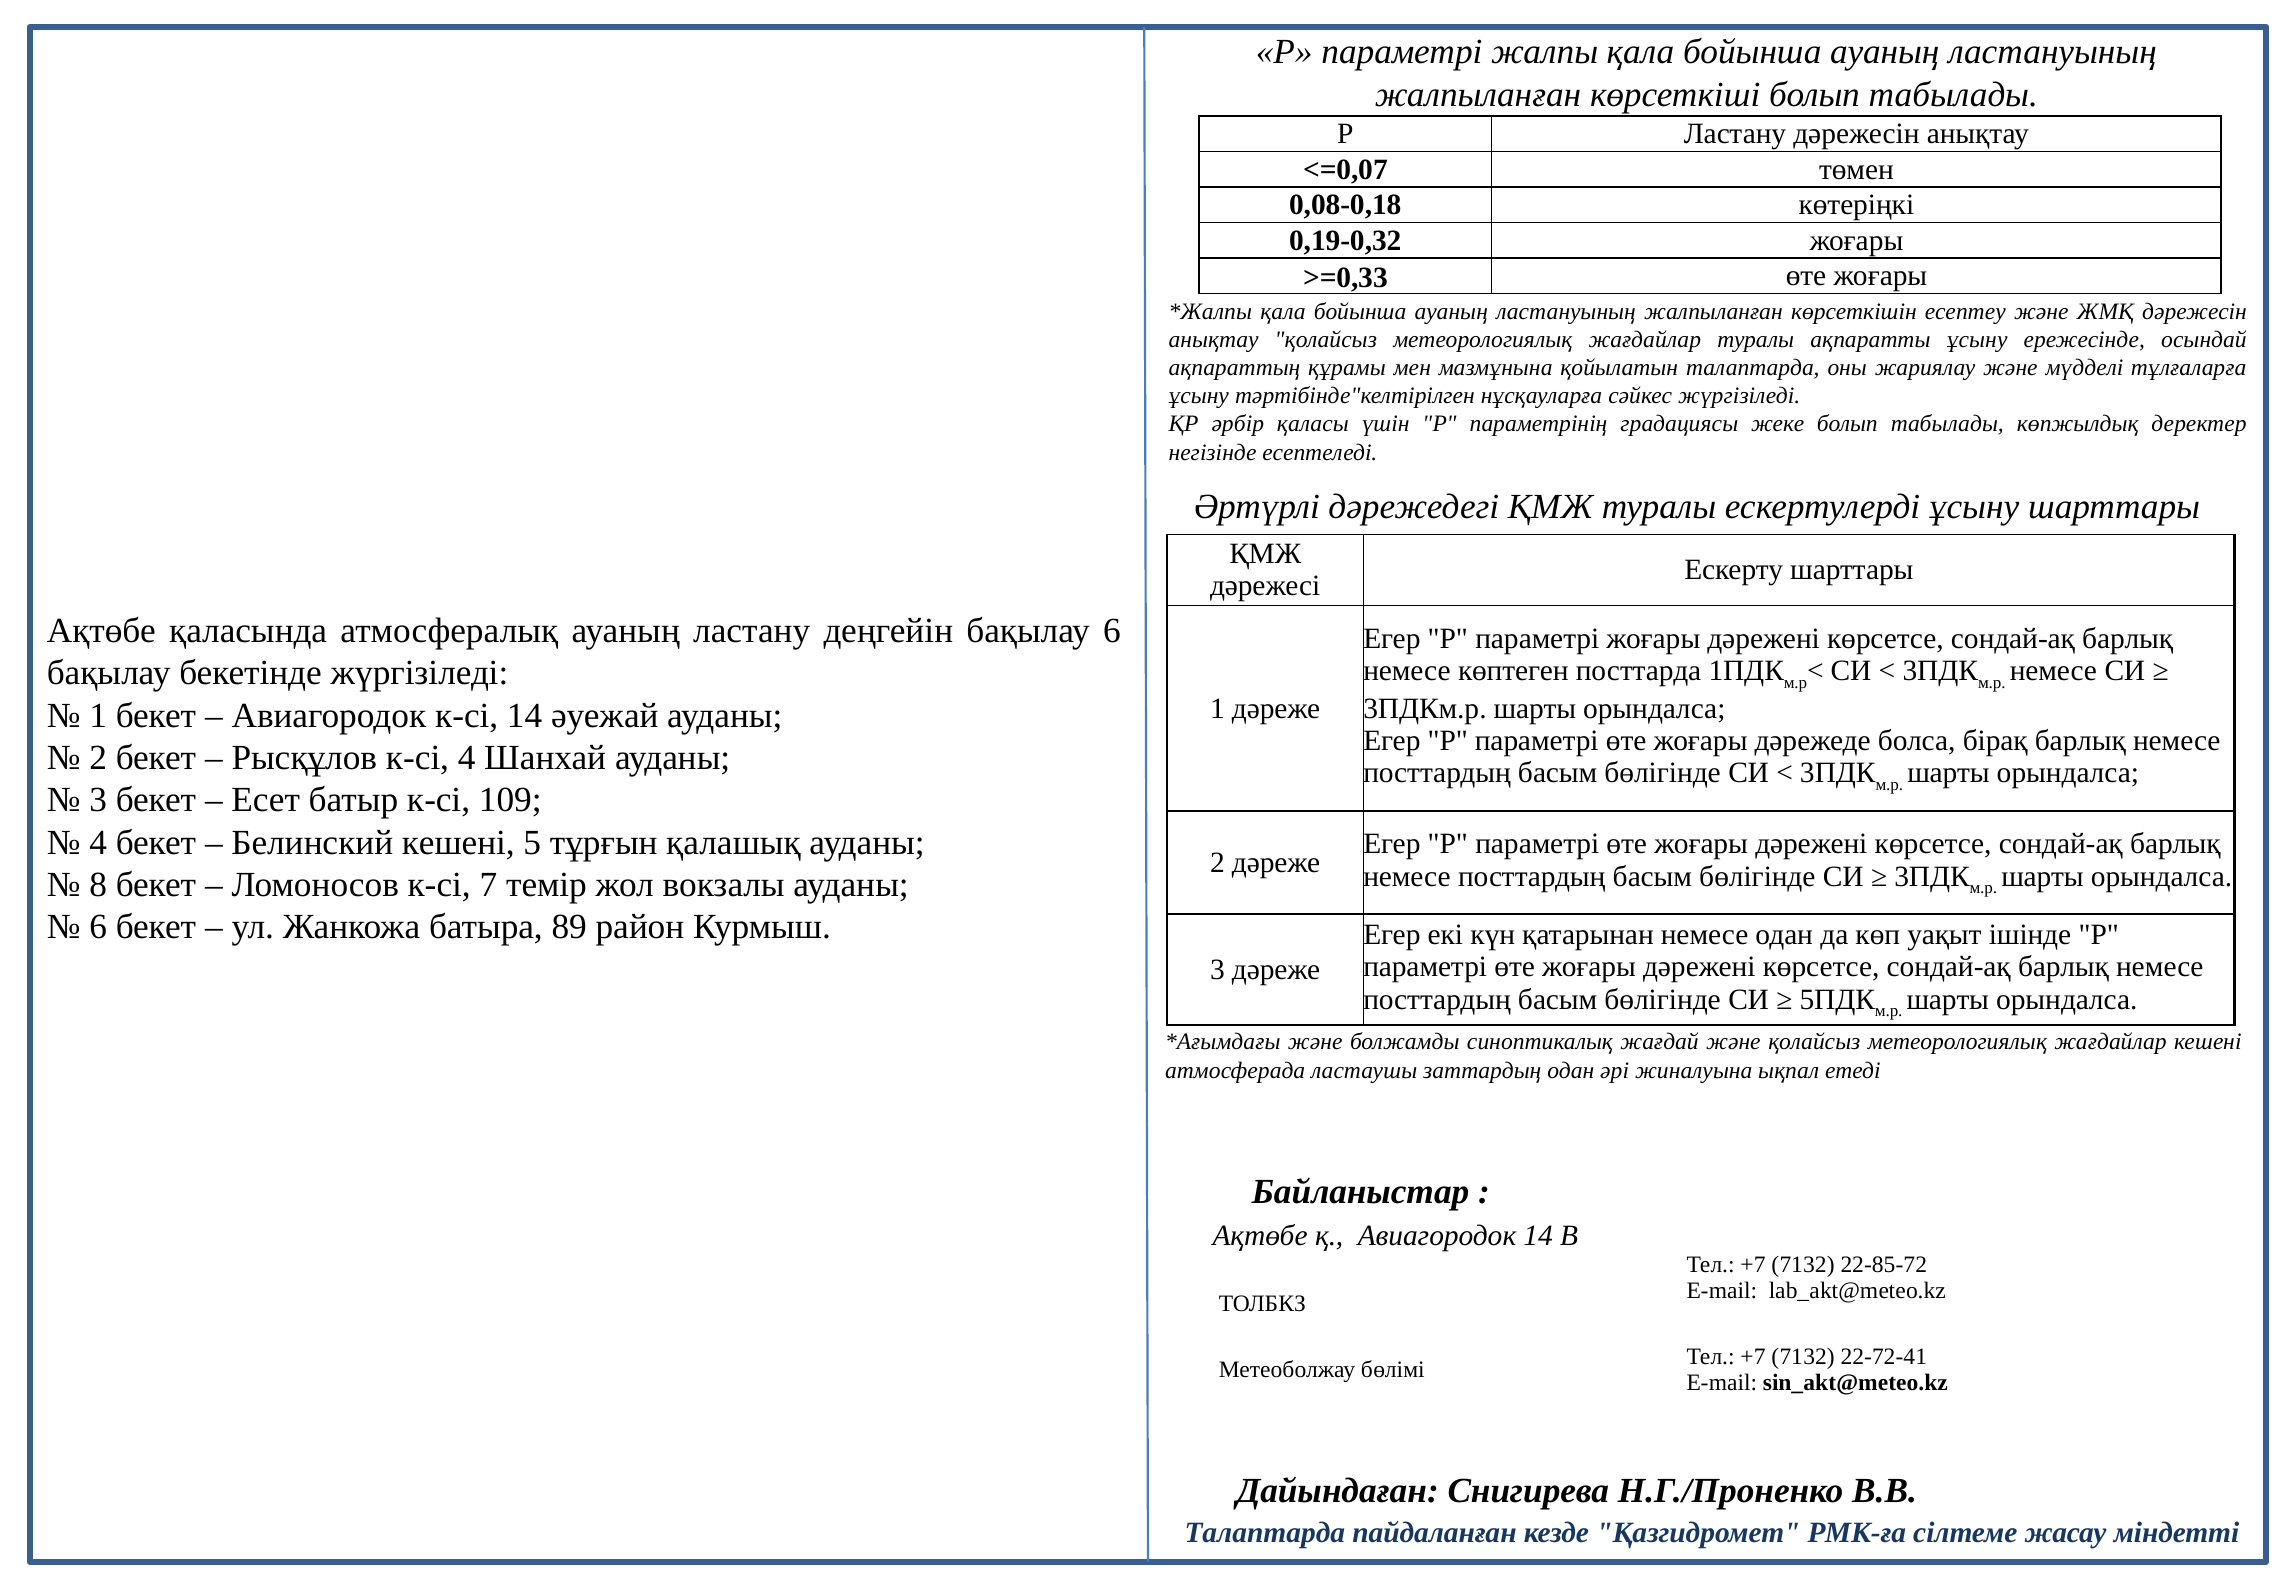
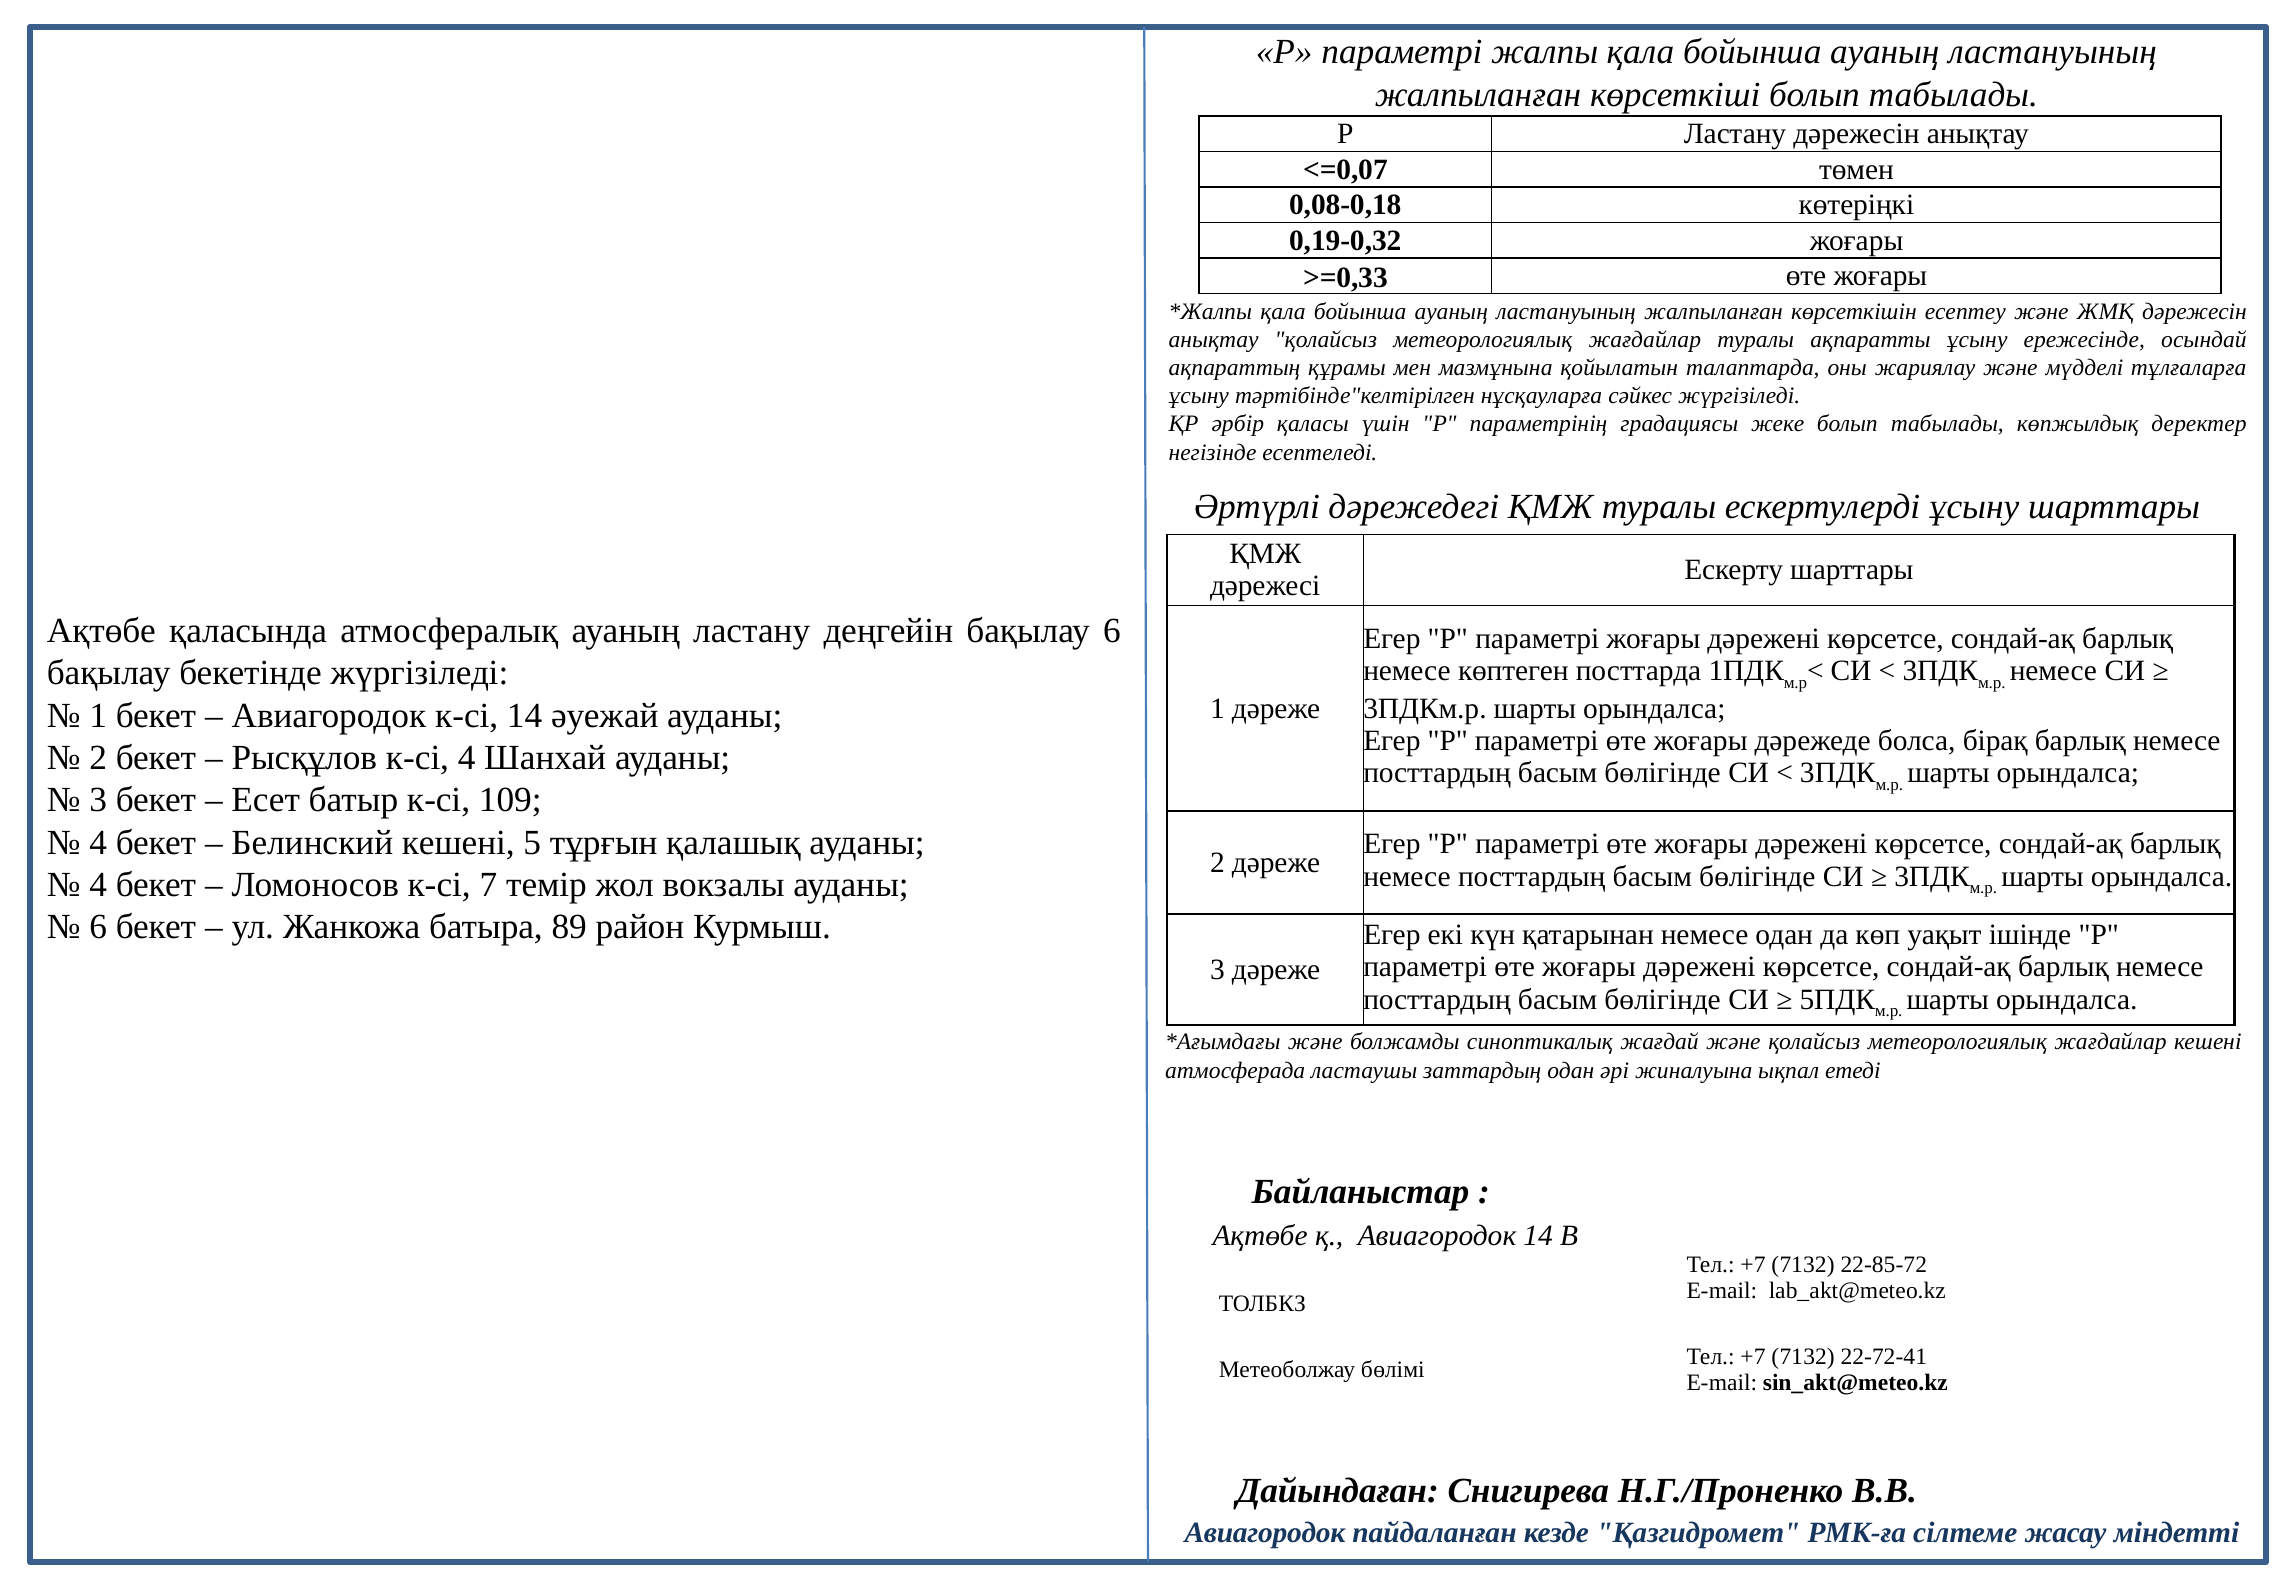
8: 8 -> 4 (98, 885)
Талаптарда: Талаптарда -> Авиагородок (1265, 1533)
